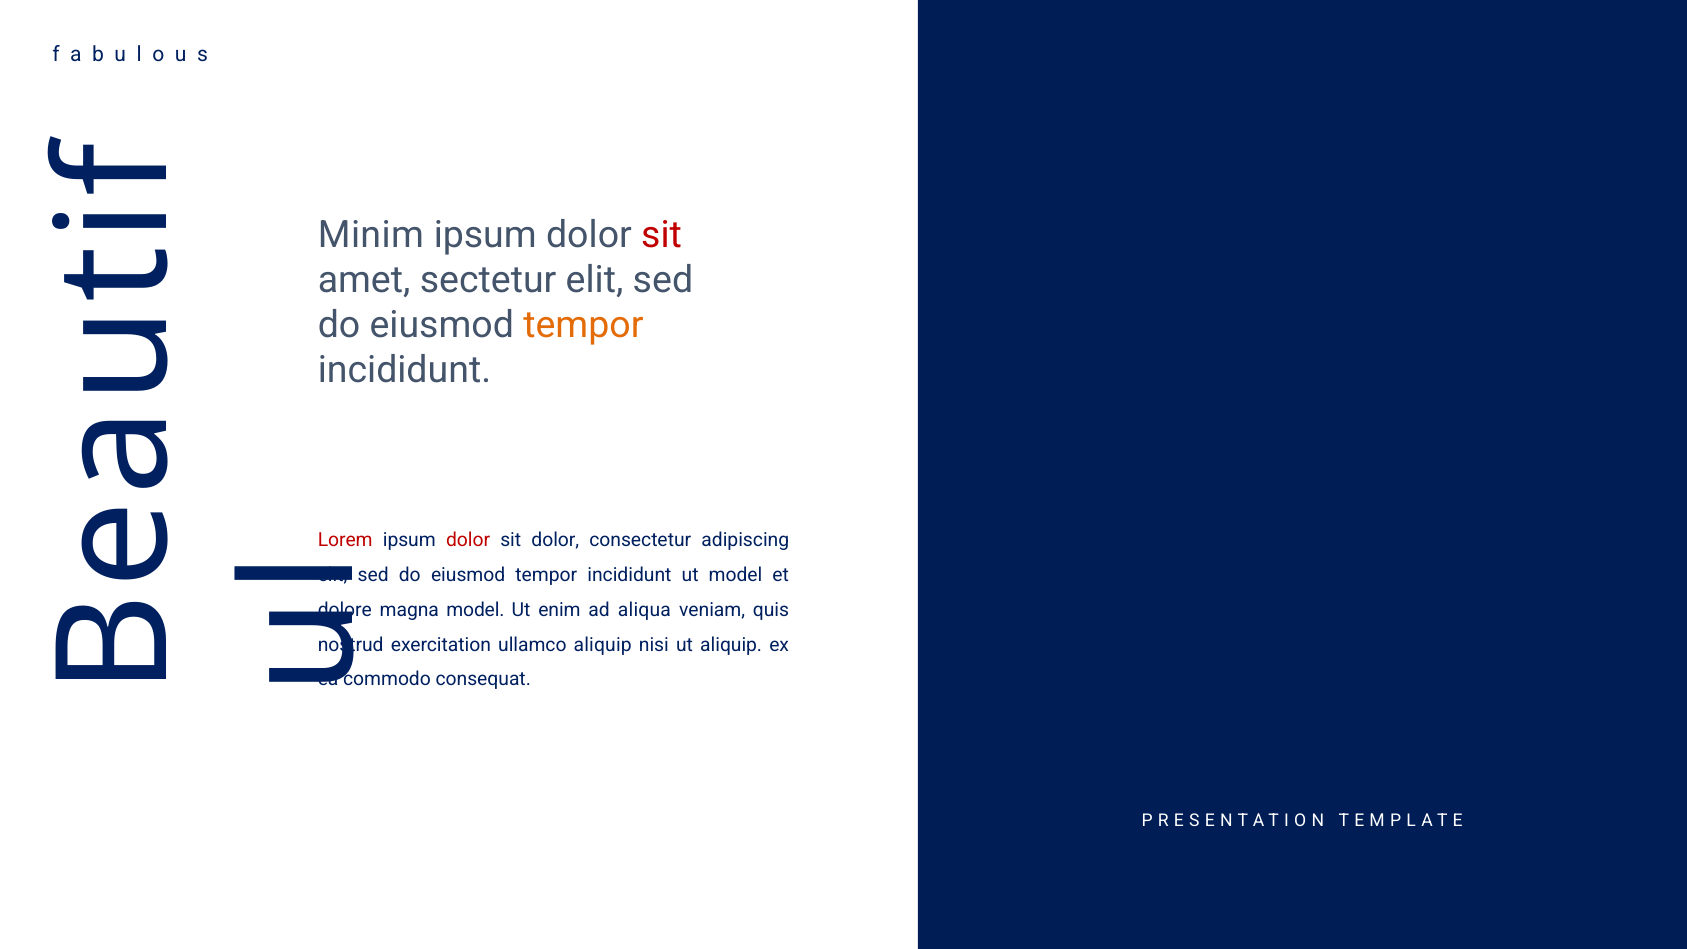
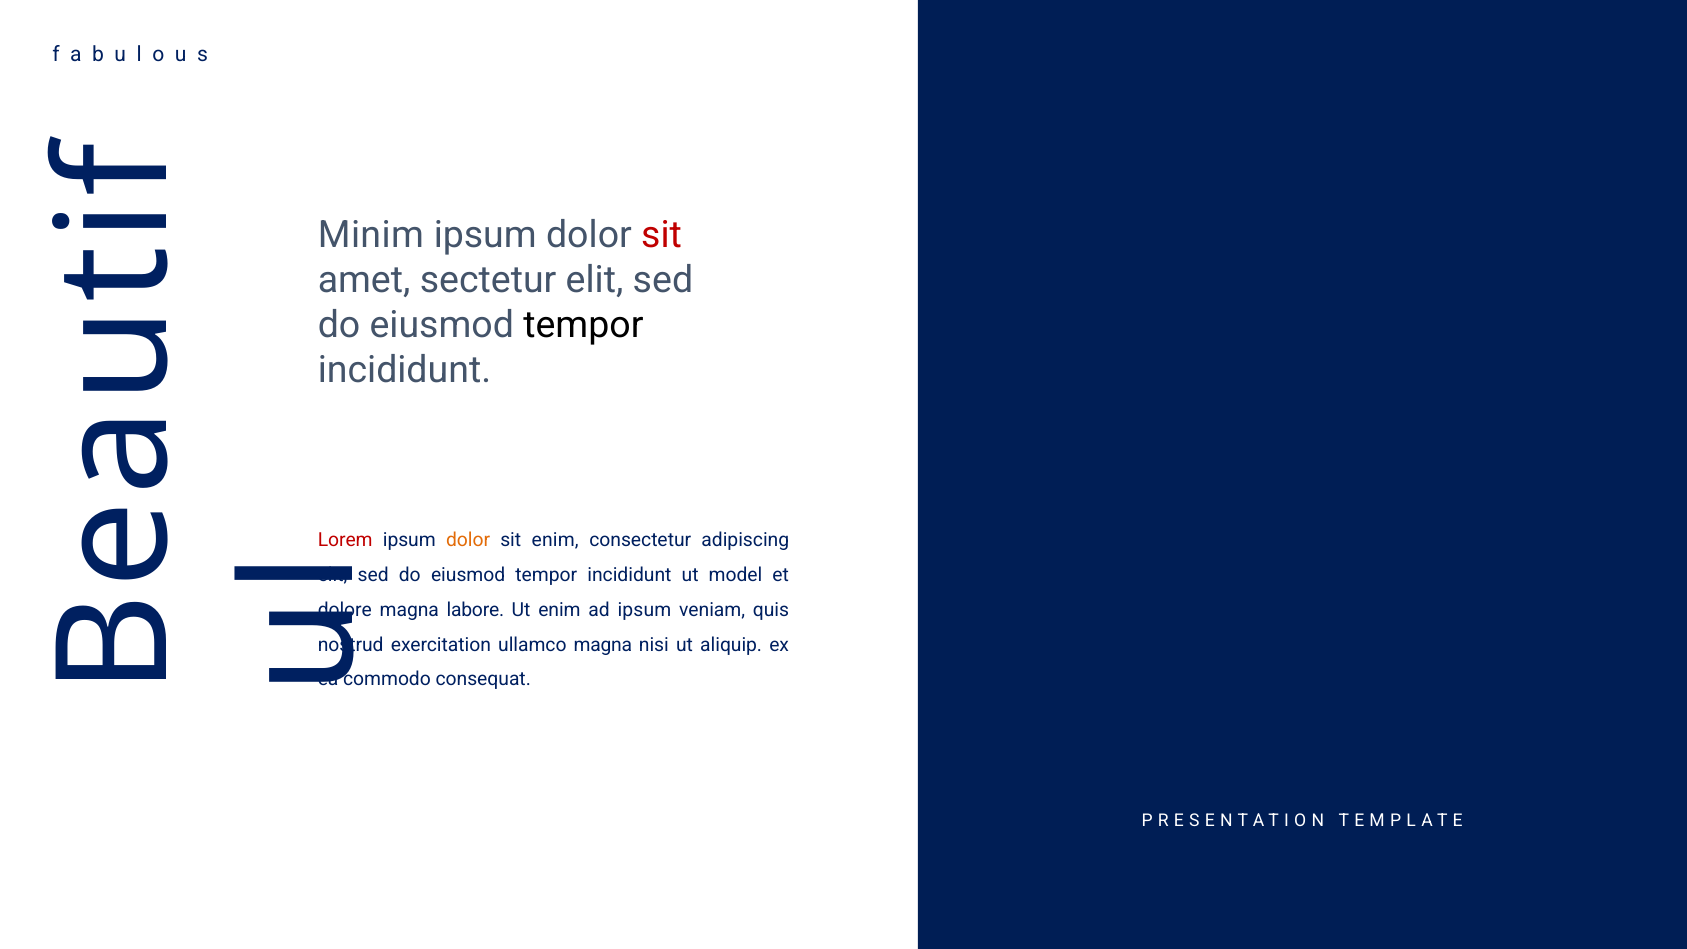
tempor colour: orange -> black (583, 325)
dolor colour: red -> orange (468, 540)
sit dolor: dolor -> enim (555, 540)
model: model -> labore (475, 610)
ad aliqua: aliqua -> ipsum (644, 610)
ullamco aliquip: aliquip -> magna (603, 645)
